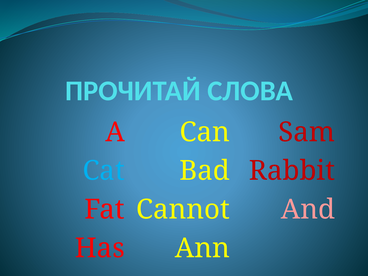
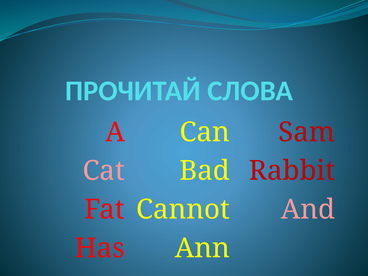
Cat colour: light blue -> pink (104, 171)
